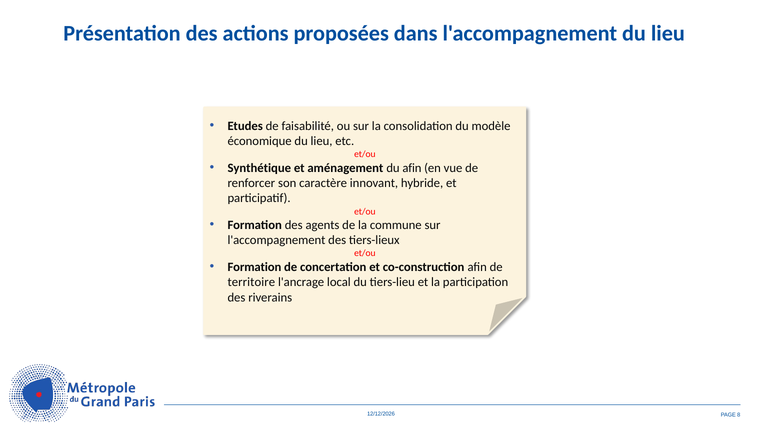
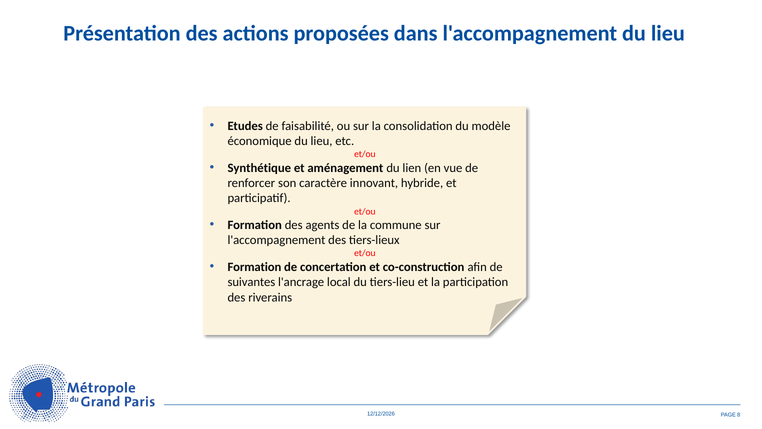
du afin: afin -> lien (412, 168)
territoire: territoire -> suivantes (251, 282)
